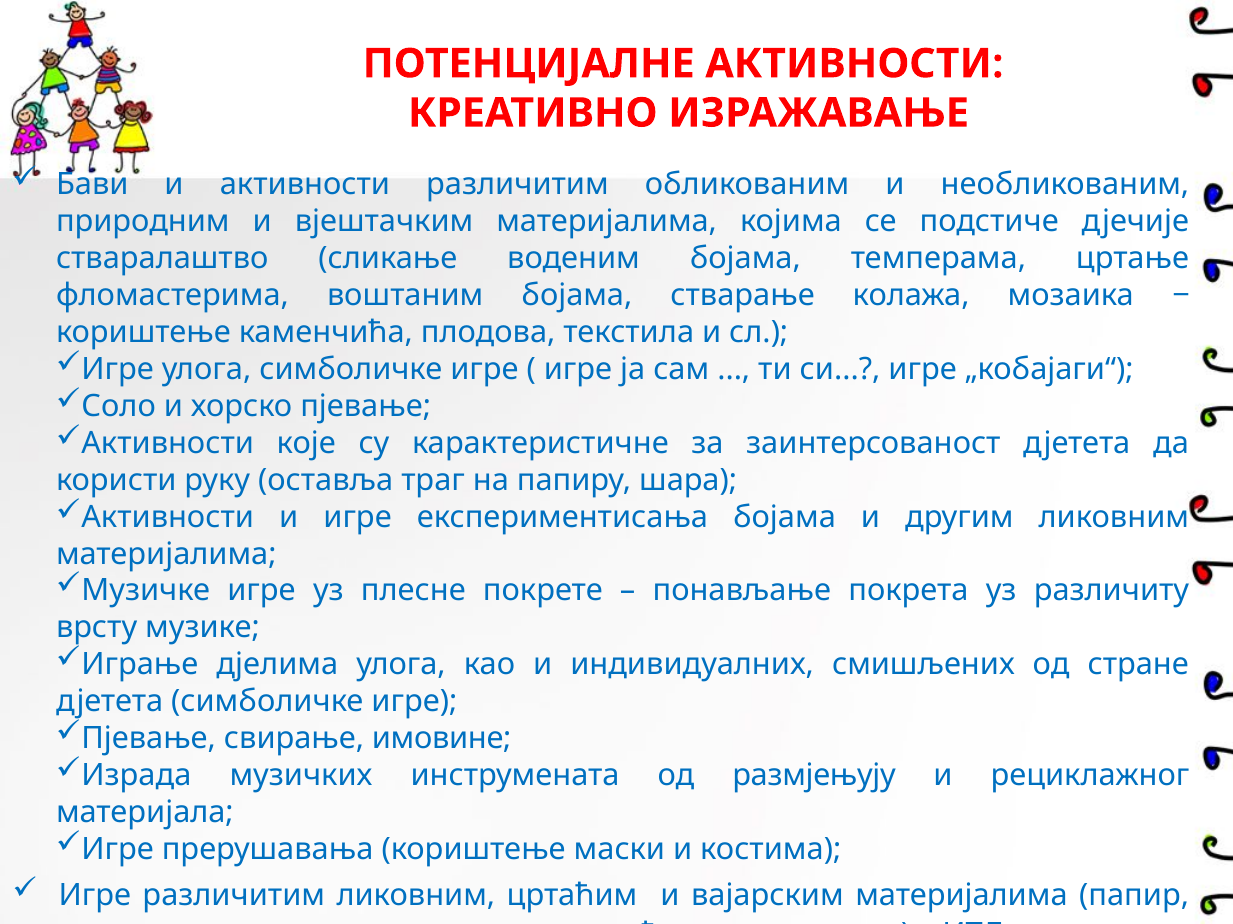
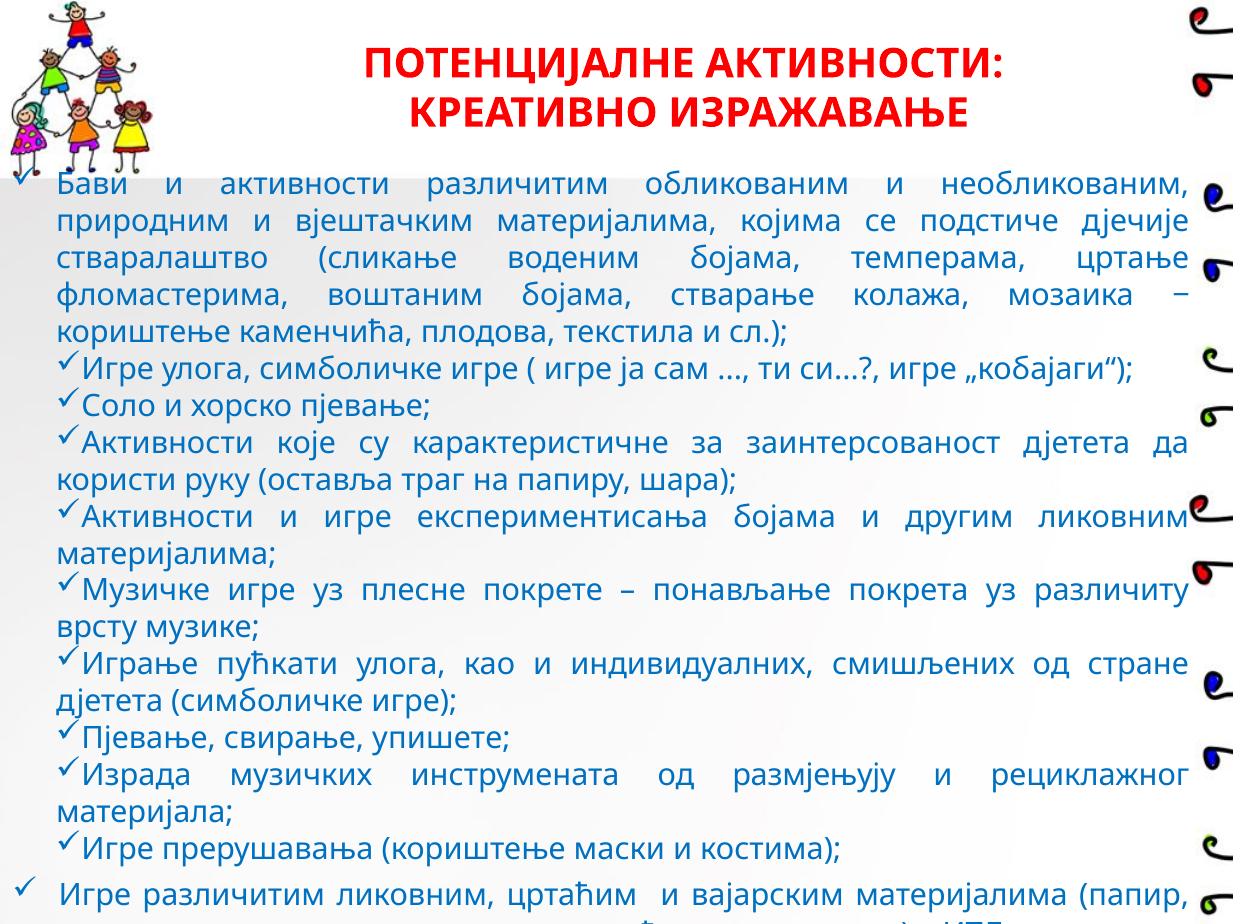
дјелима: дјелима -> пућкати (277, 665)
имовине: имовине -> упишете (441, 739)
